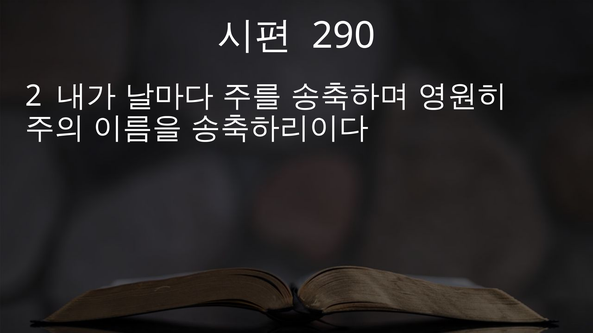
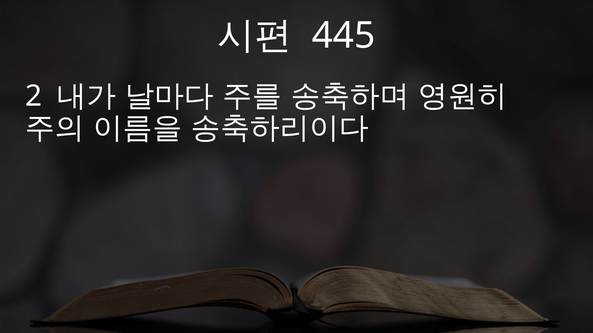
290: 290 -> 445 (344, 36)
